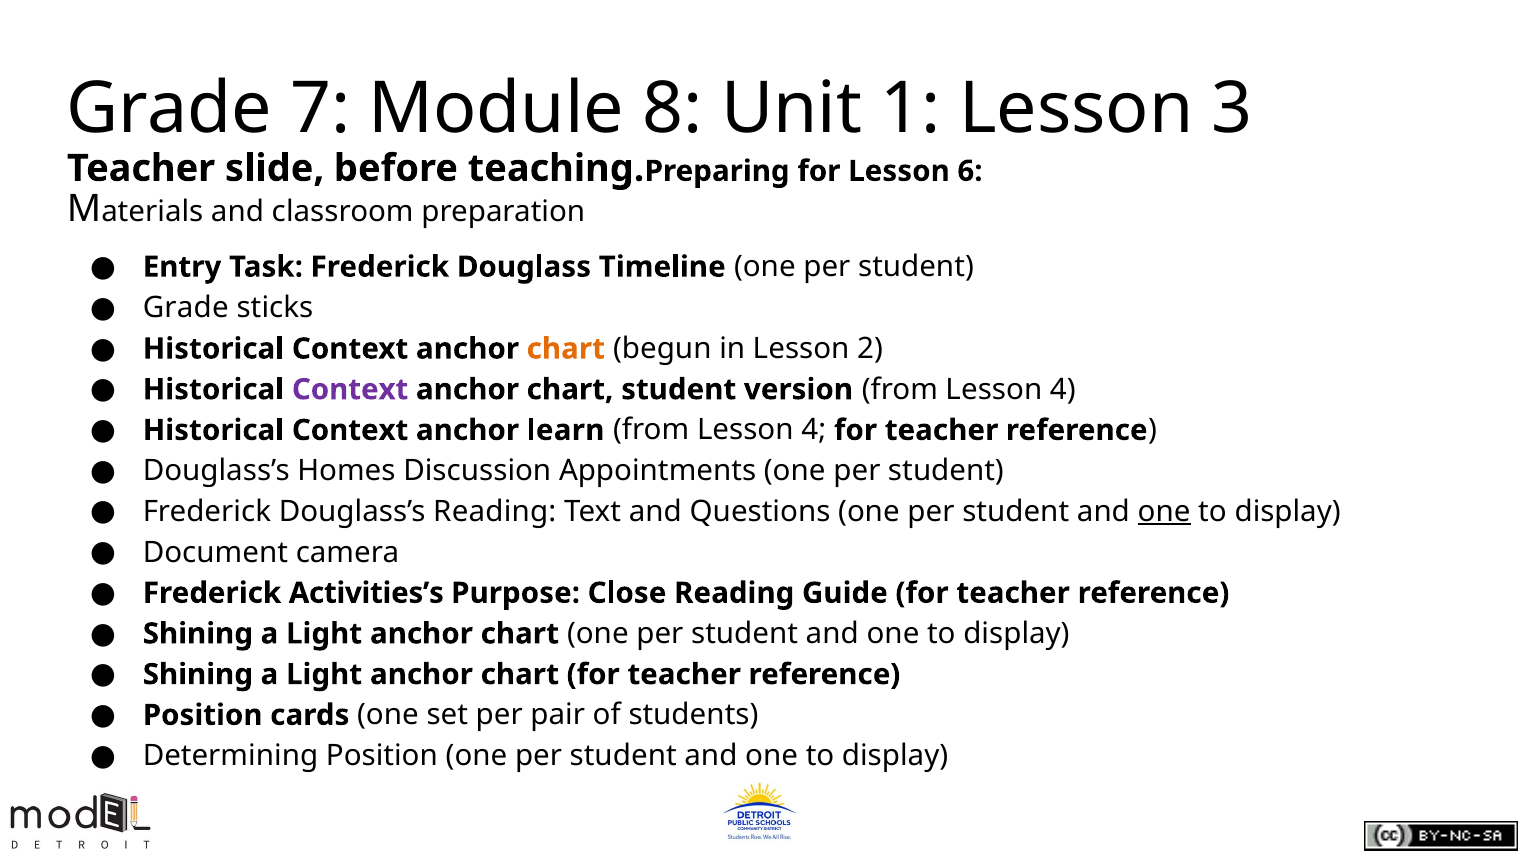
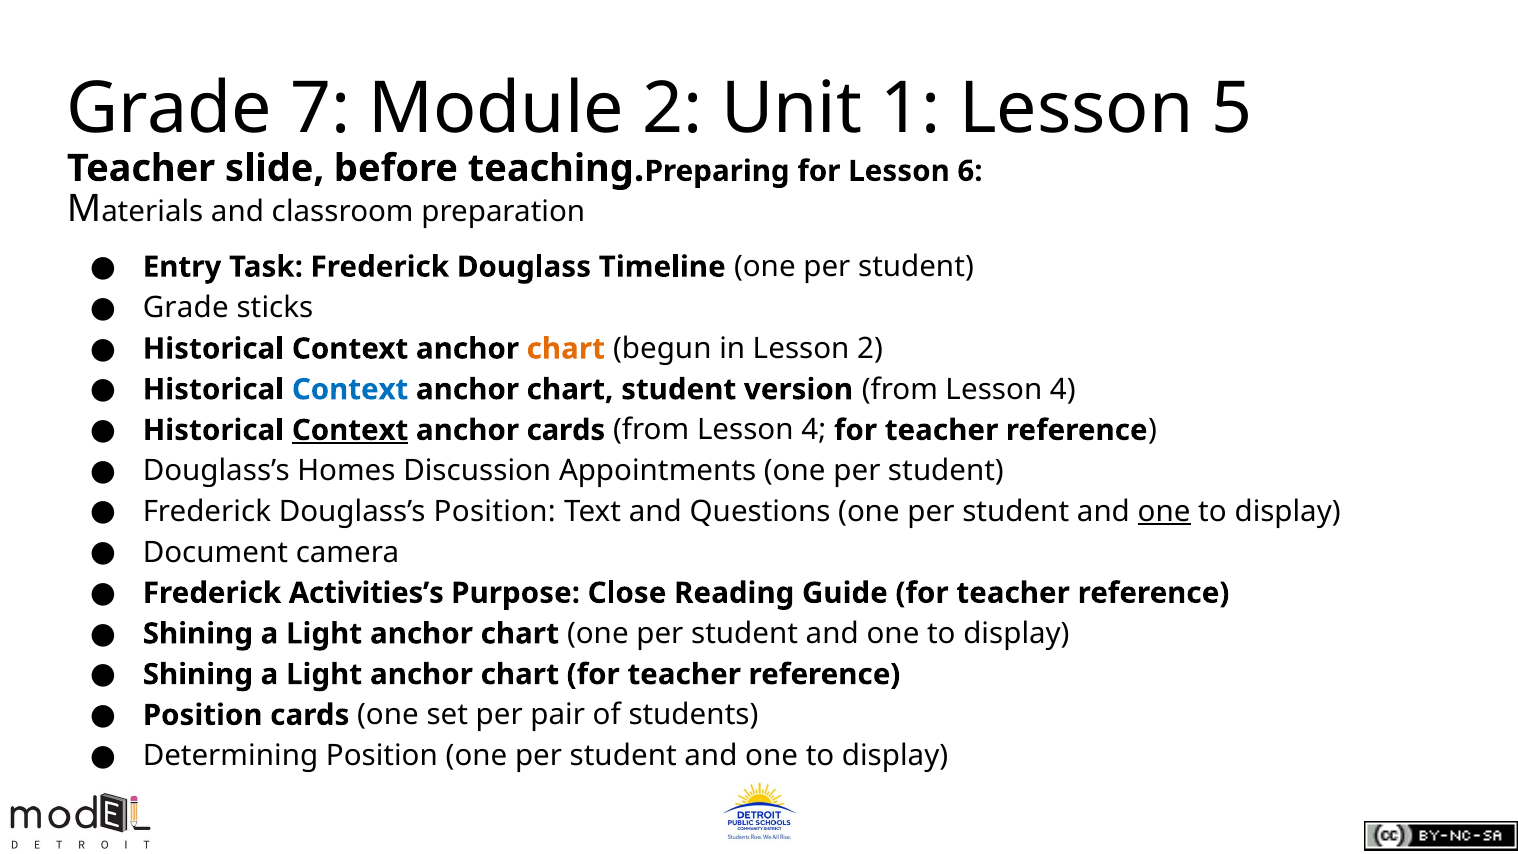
Module 8: 8 -> 2 (673, 109)
3: 3 -> 5 (1232, 109)
Context colour: purple -> blue (350, 389)
Context underline: none -> present (350, 430)
anchor learn: learn -> cards (566, 430)
Douglass’s Reading: Reading -> Position (495, 512)
